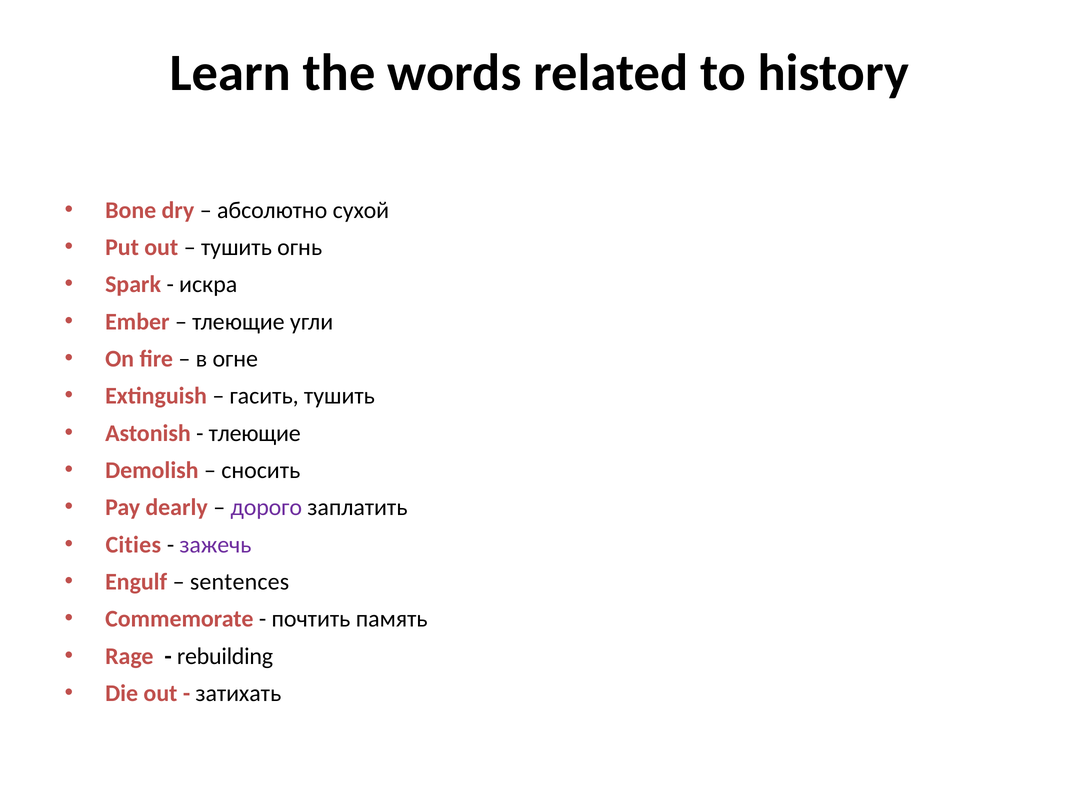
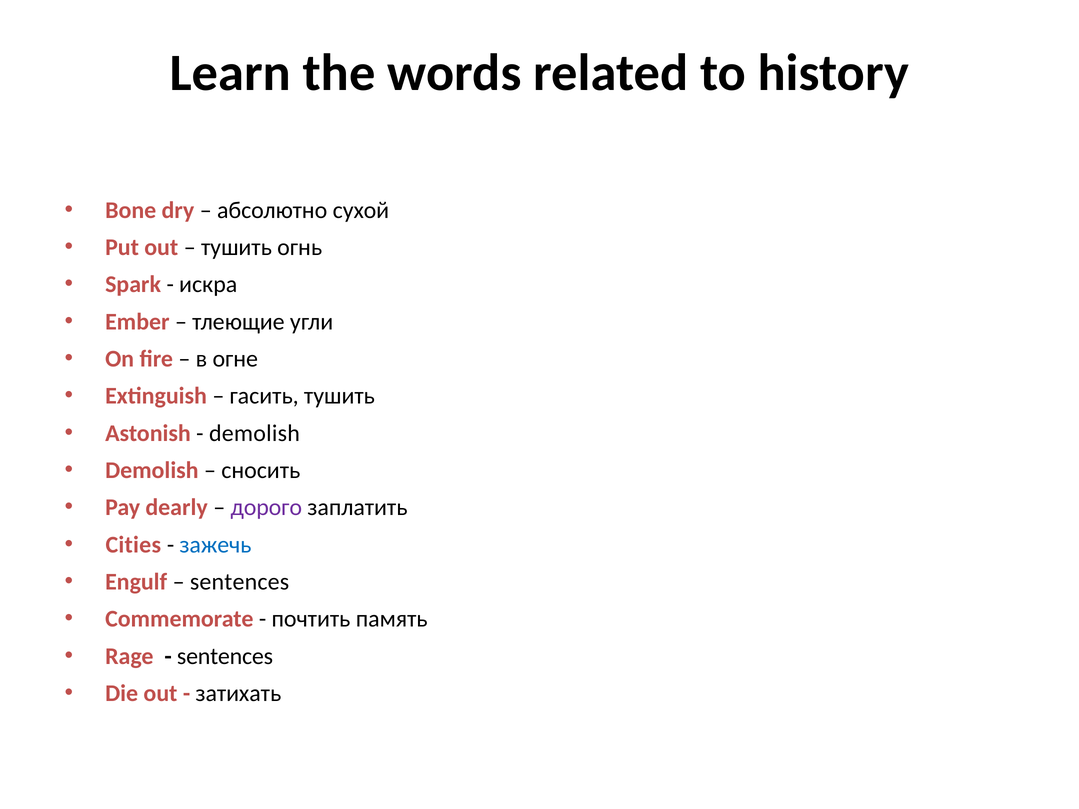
тлеющие: тлеющие -> demolish (254, 433)
зажечь colour: purple -> blue (215, 545)
rebuilding: rebuilding -> sentences (225, 656)
